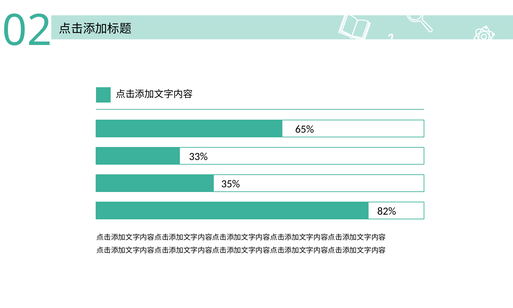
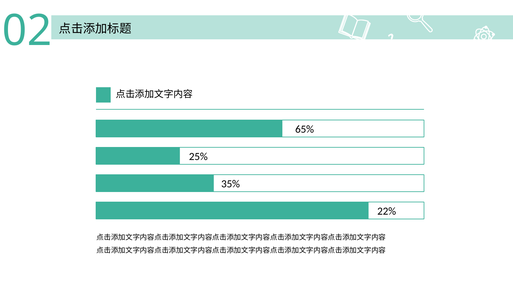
33%: 33% -> 25% (198, 157)
82%: 82% -> 22% (387, 211)
